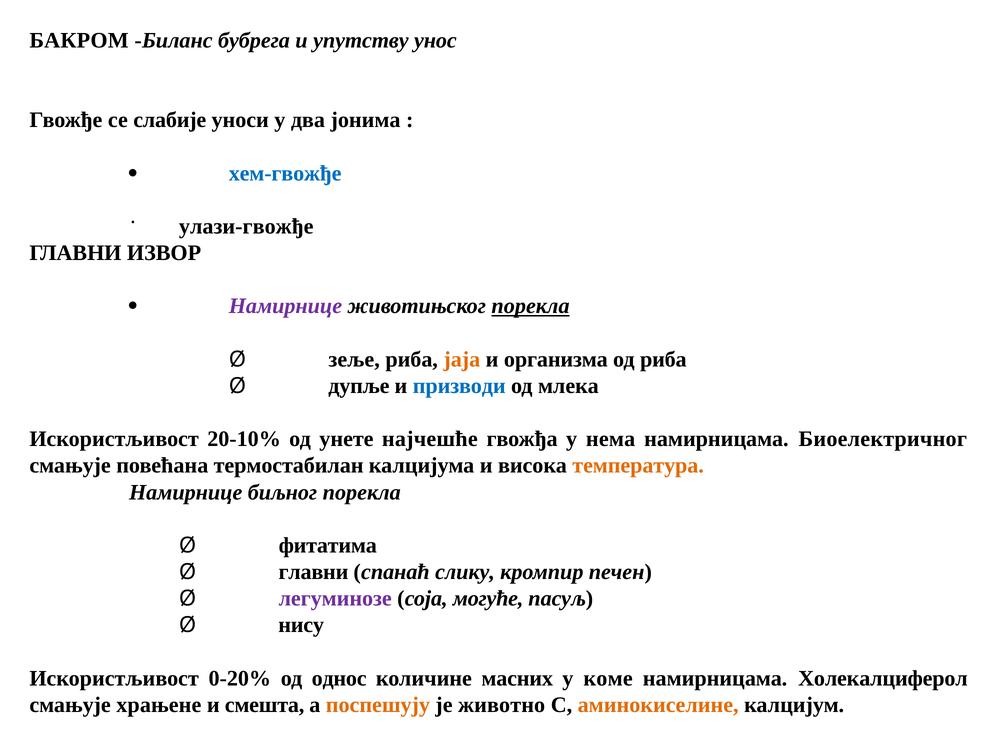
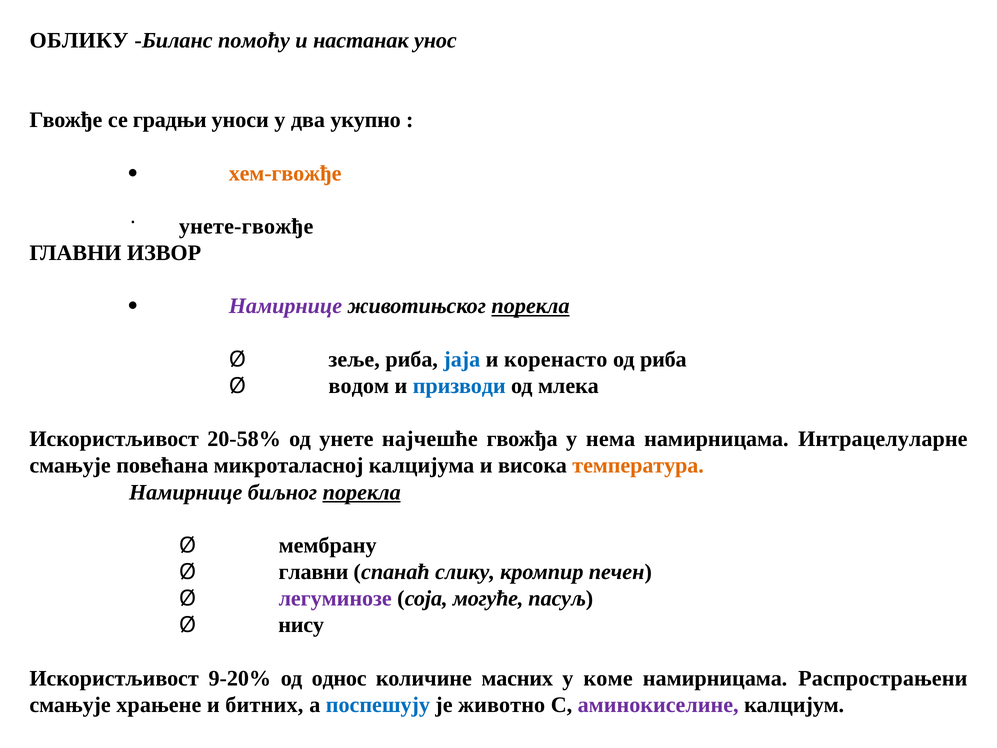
БАКРОМ: БАКРОМ -> ОБЛИКУ (79, 40)
бубрега: бубрега -> помоћу (254, 40)
упутству: упутству -> настанак (361, 40)
слабије: слабије -> градњи (170, 120)
јонима: јонима -> укупно (366, 120)
хем-гвожђе colour: blue -> orange (285, 173)
улази-гвожђе: улази-гвожђе -> унете-гвожђе (246, 226)
јаја colour: orange -> blue (462, 359)
организма: организма -> коренасто (556, 359)
дупље: дупље -> водом (359, 386)
20-10%: 20-10% -> 20-58% (244, 439)
Биоелектричног: Биоелектричног -> Интрацелуларне (883, 439)
термостабилан: термостабилан -> микроталасној (289, 465)
порекла underline: none -> present (362, 492)
фитатима: фитатима -> мембрану (328, 545)
0-20%: 0-20% -> 9-20% (240, 678)
Холекалциферол: Холекалциферол -> Распрострањени (883, 678)
смешта: смешта -> битних (264, 705)
поспешују colour: orange -> blue (378, 705)
аминокиселине colour: orange -> purple (658, 705)
